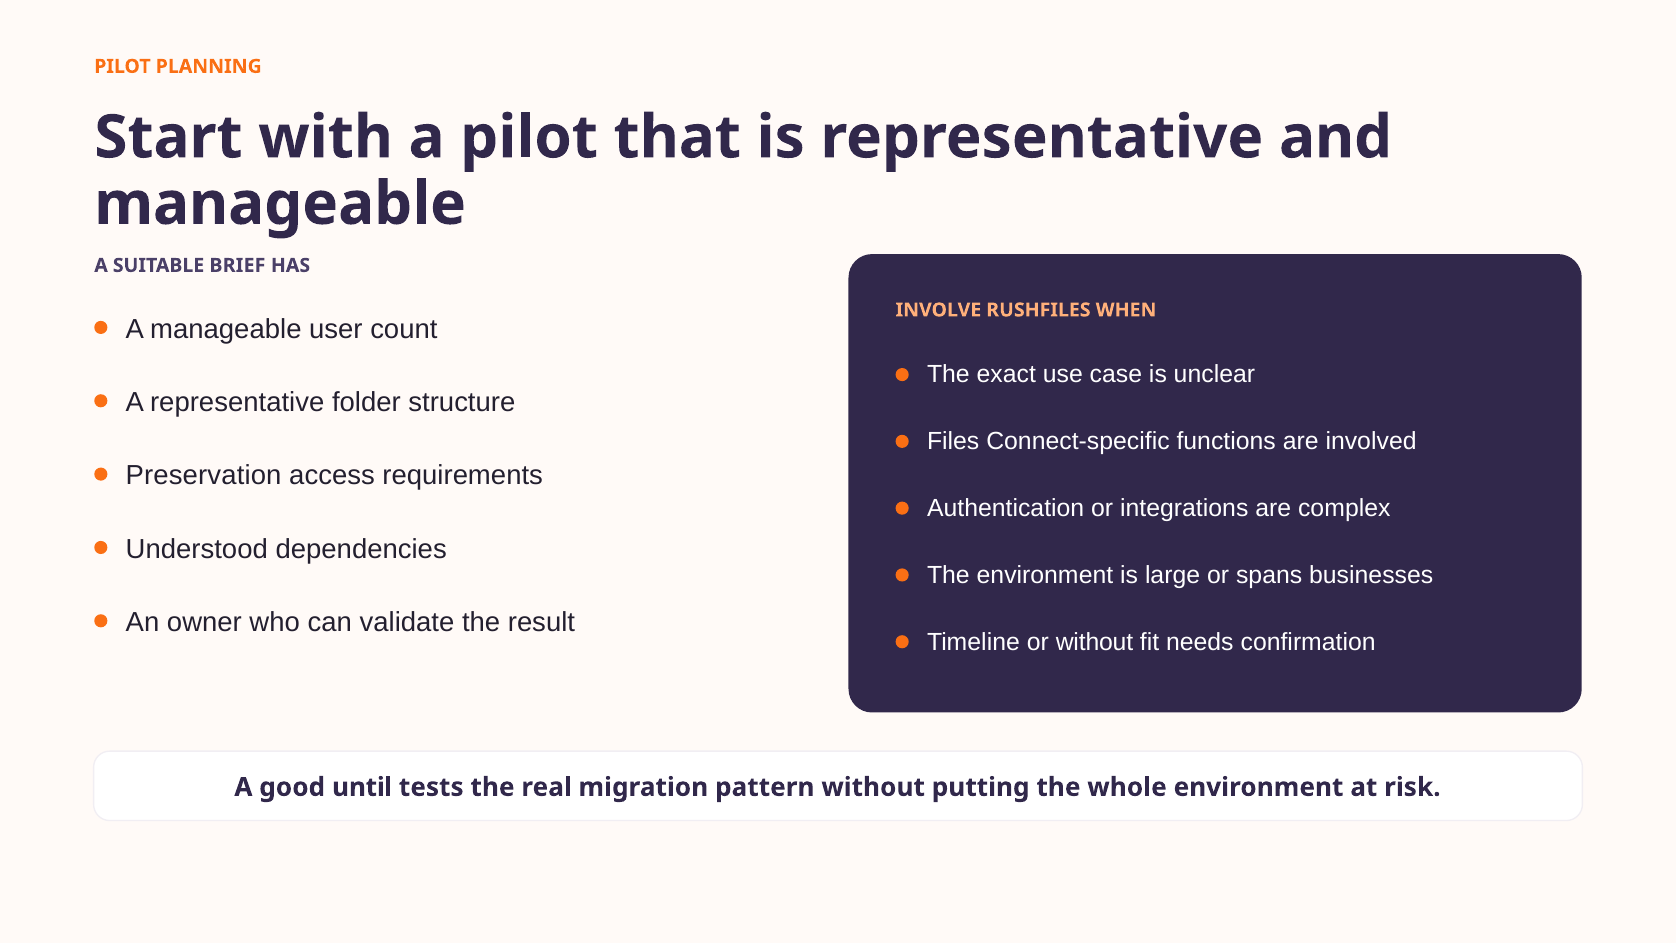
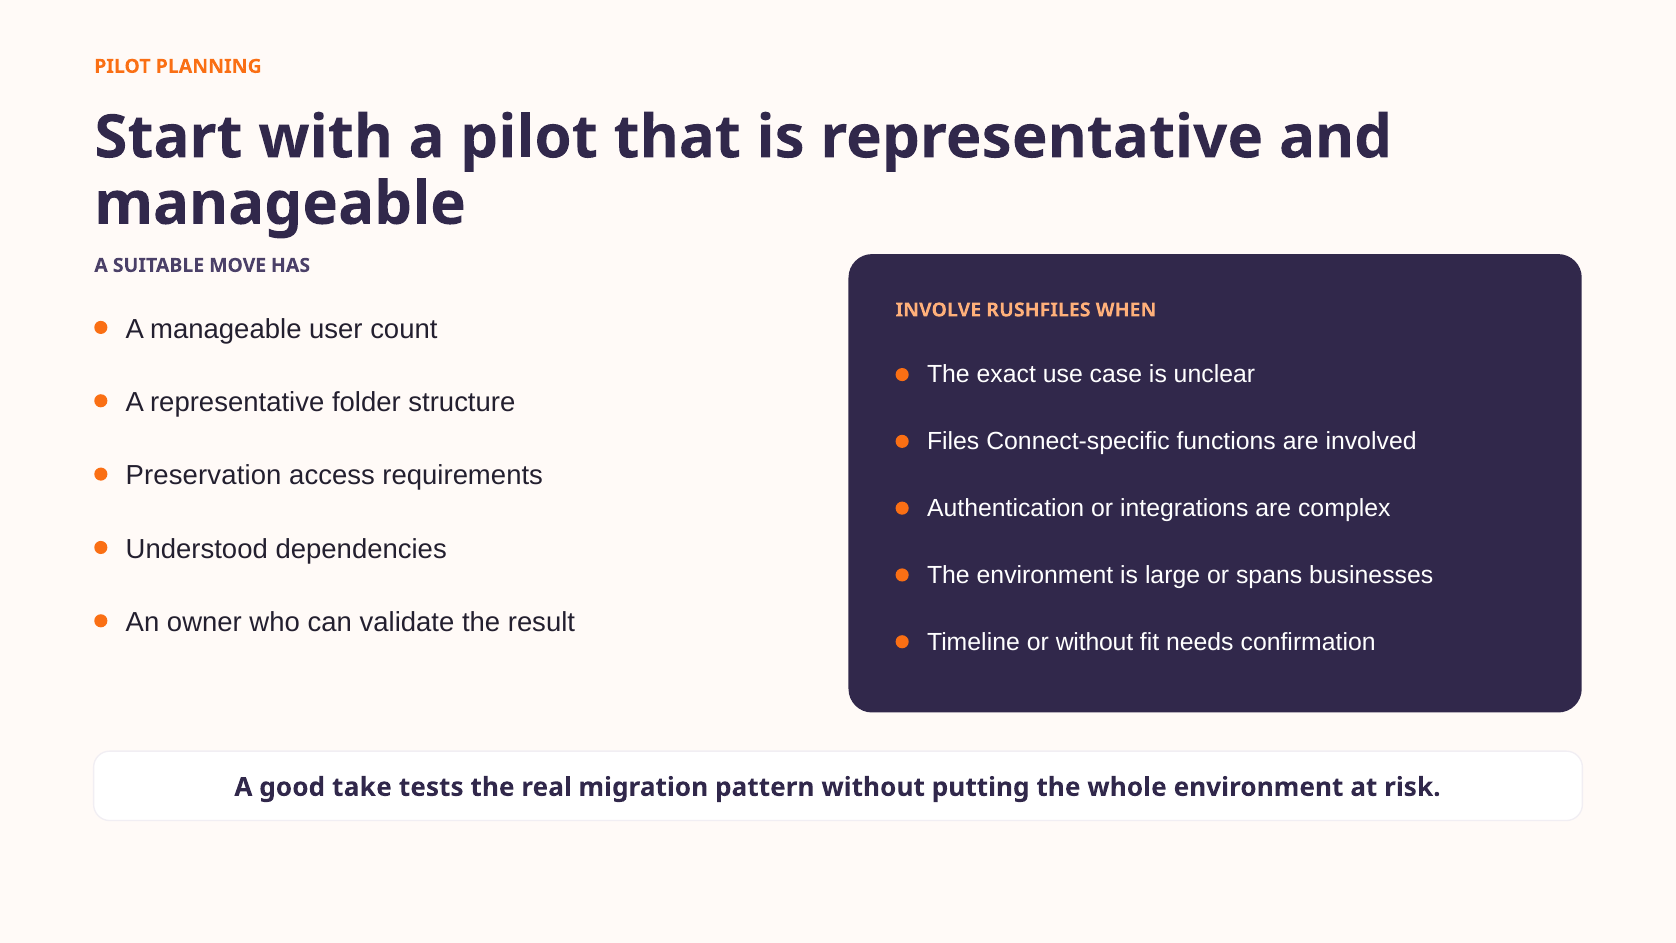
BRIEF: BRIEF -> MOVE (238, 265)
until: until -> take (362, 787)
